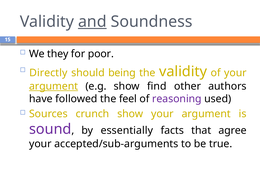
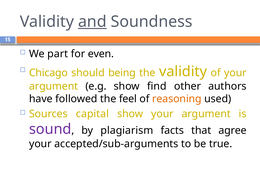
they: they -> part (58, 54)
poor: poor -> even (101, 54)
Directly: Directly -> Chicago (48, 73)
argument underline: present -> none (54, 86)
reasoning colour: purple -> orange (177, 99)
crunch: crunch -> capital (92, 114)
essentially: essentially -> plagiarism (127, 130)
